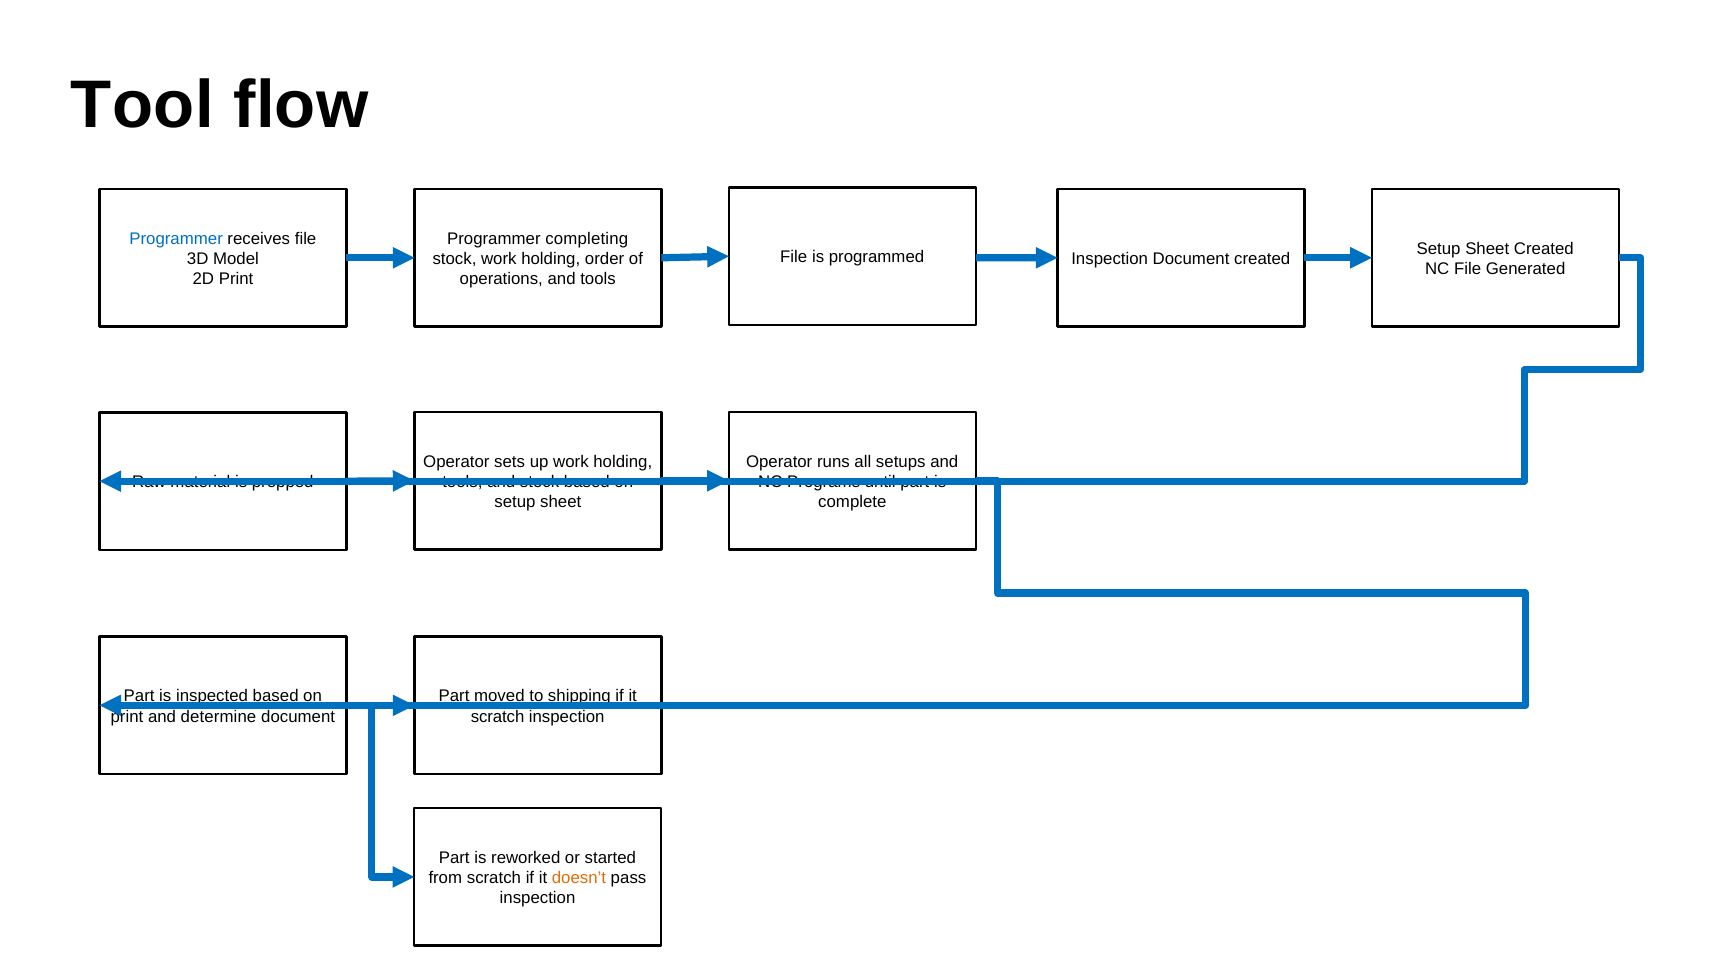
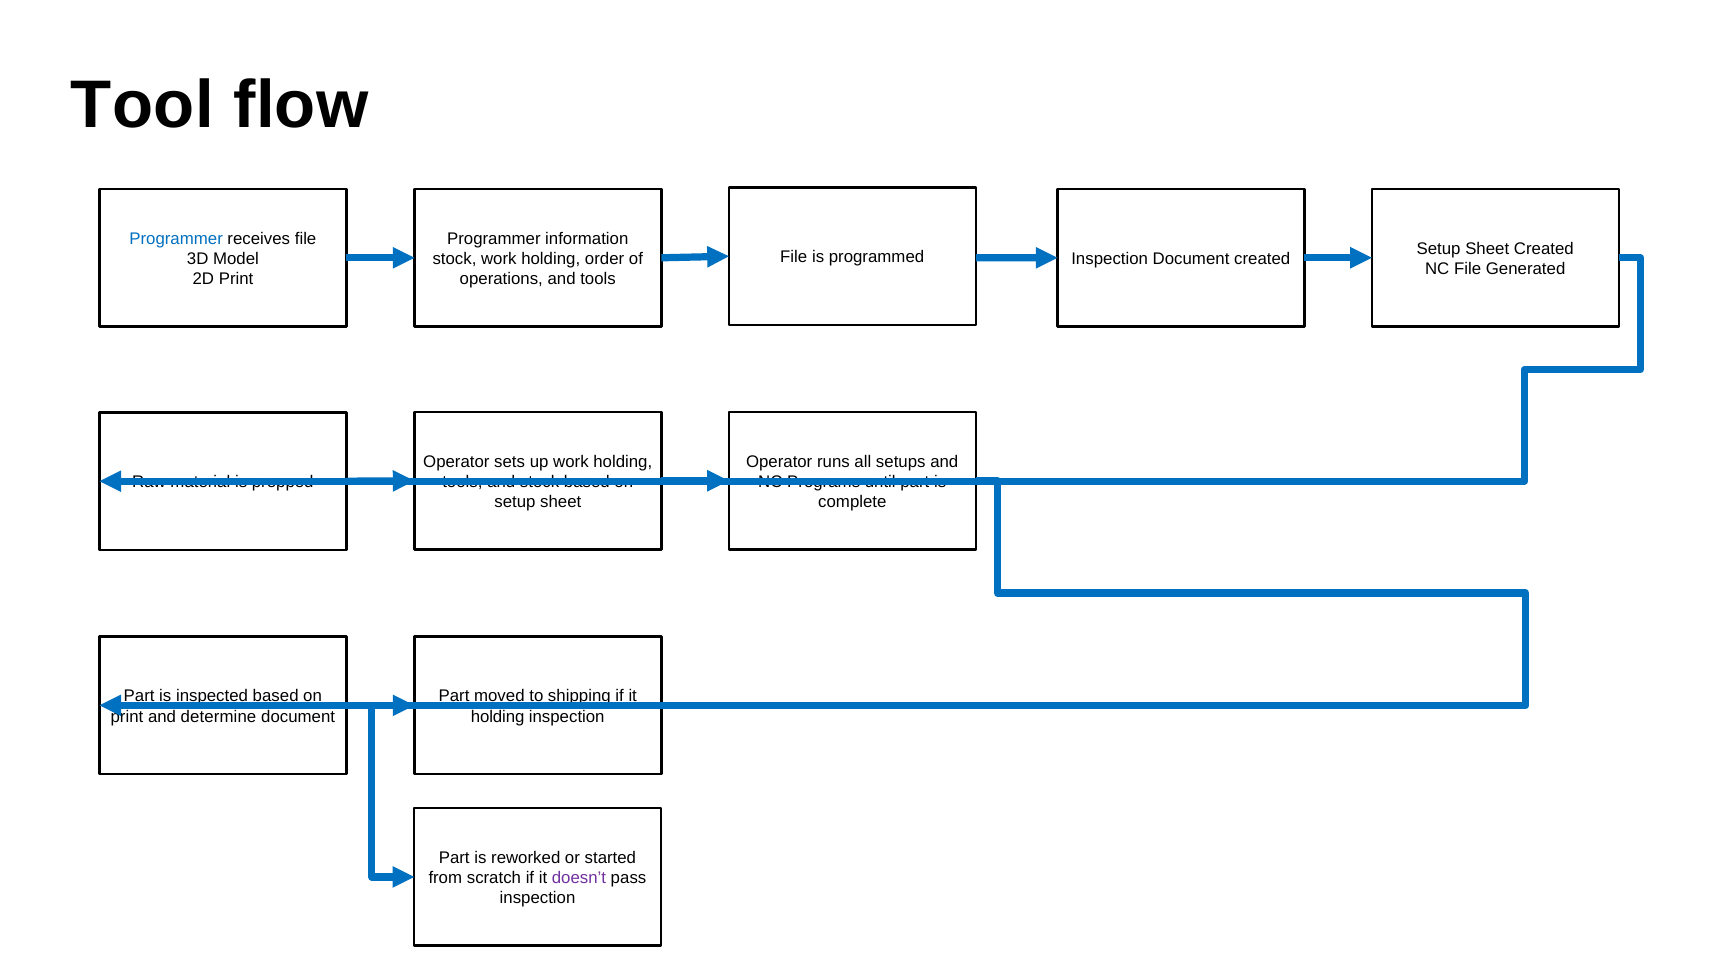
completing: completing -> information (587, 239)
scratch: scratch -> holding (498, 716)
doesn’t colour: orange -> purple (579, 878)
